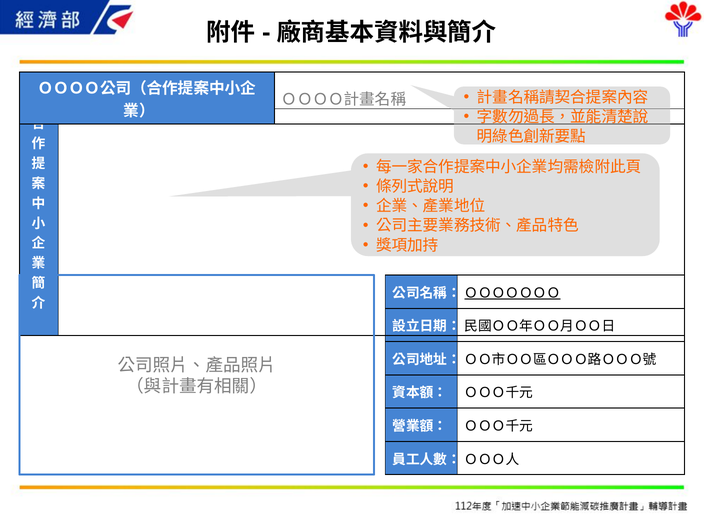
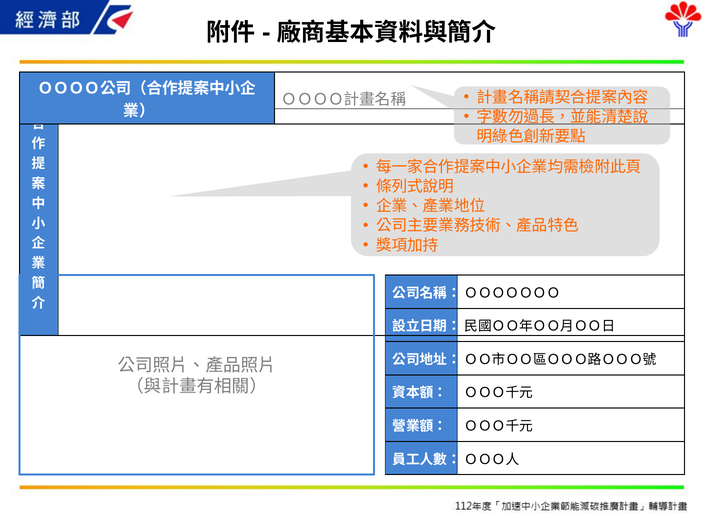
ＯＯＯＯＯＯＯ underline: present -> none (512, 293)
